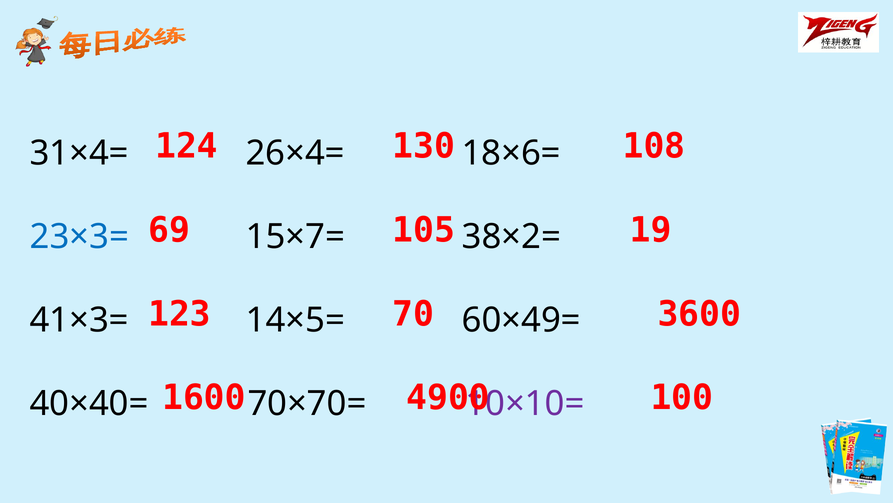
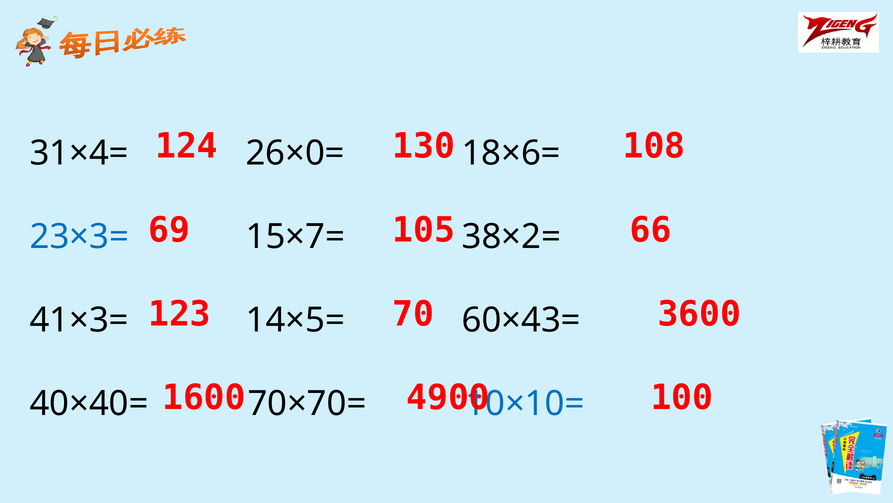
26×4=: 26×4= -> 26×0= (295, 153)
19: 19 -> 66 (651, 230)
60×49=: 60×49= -> 60×43= (521, 320)
10×10= colour: purple -> blue (525, 403)
